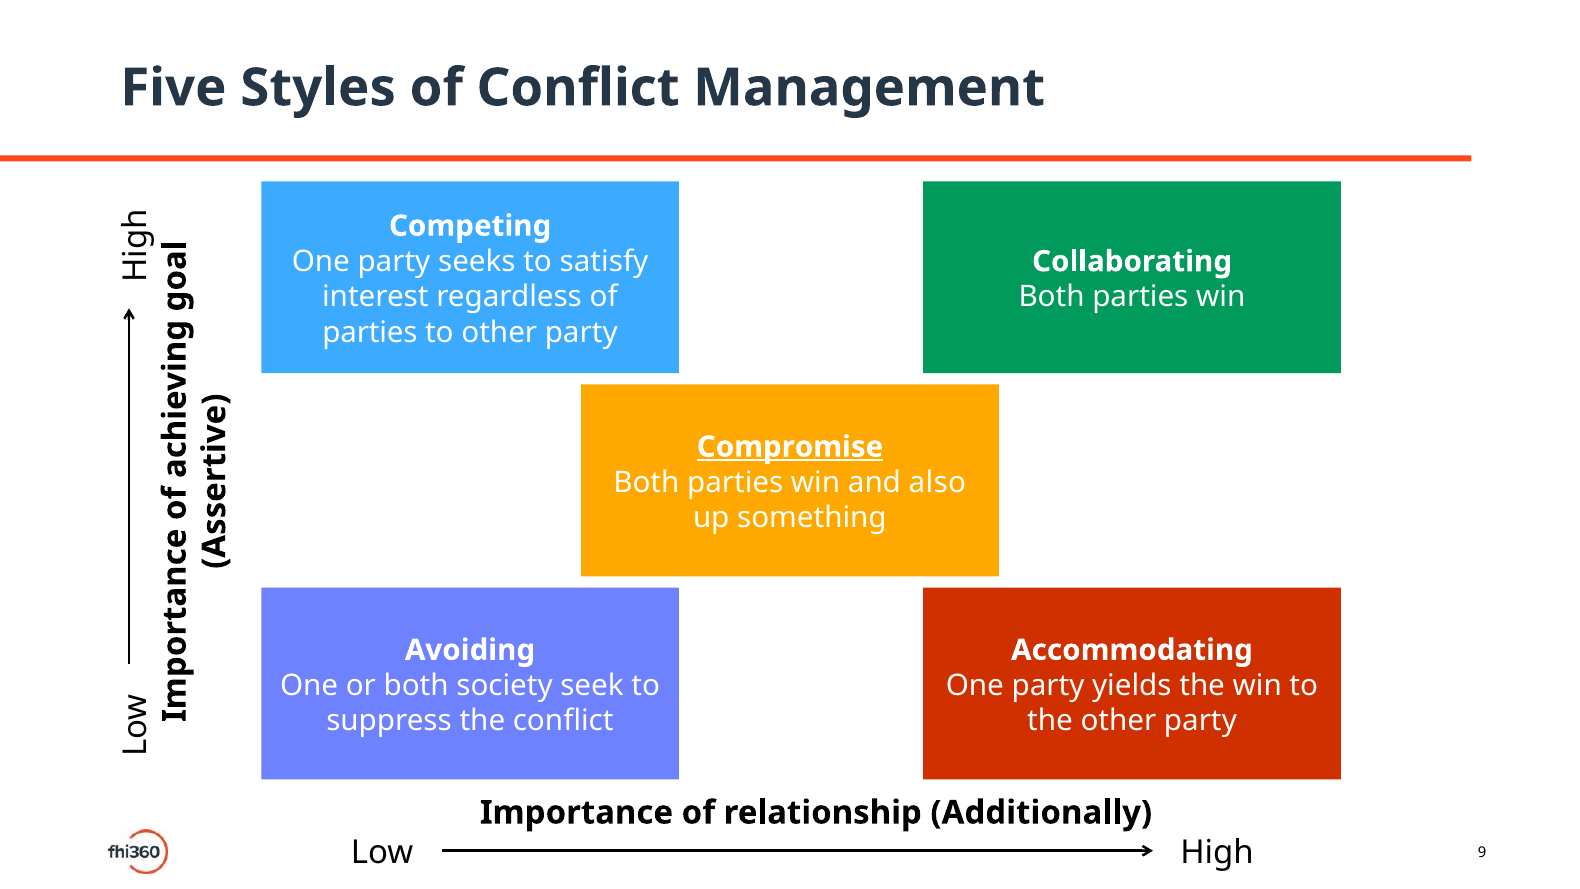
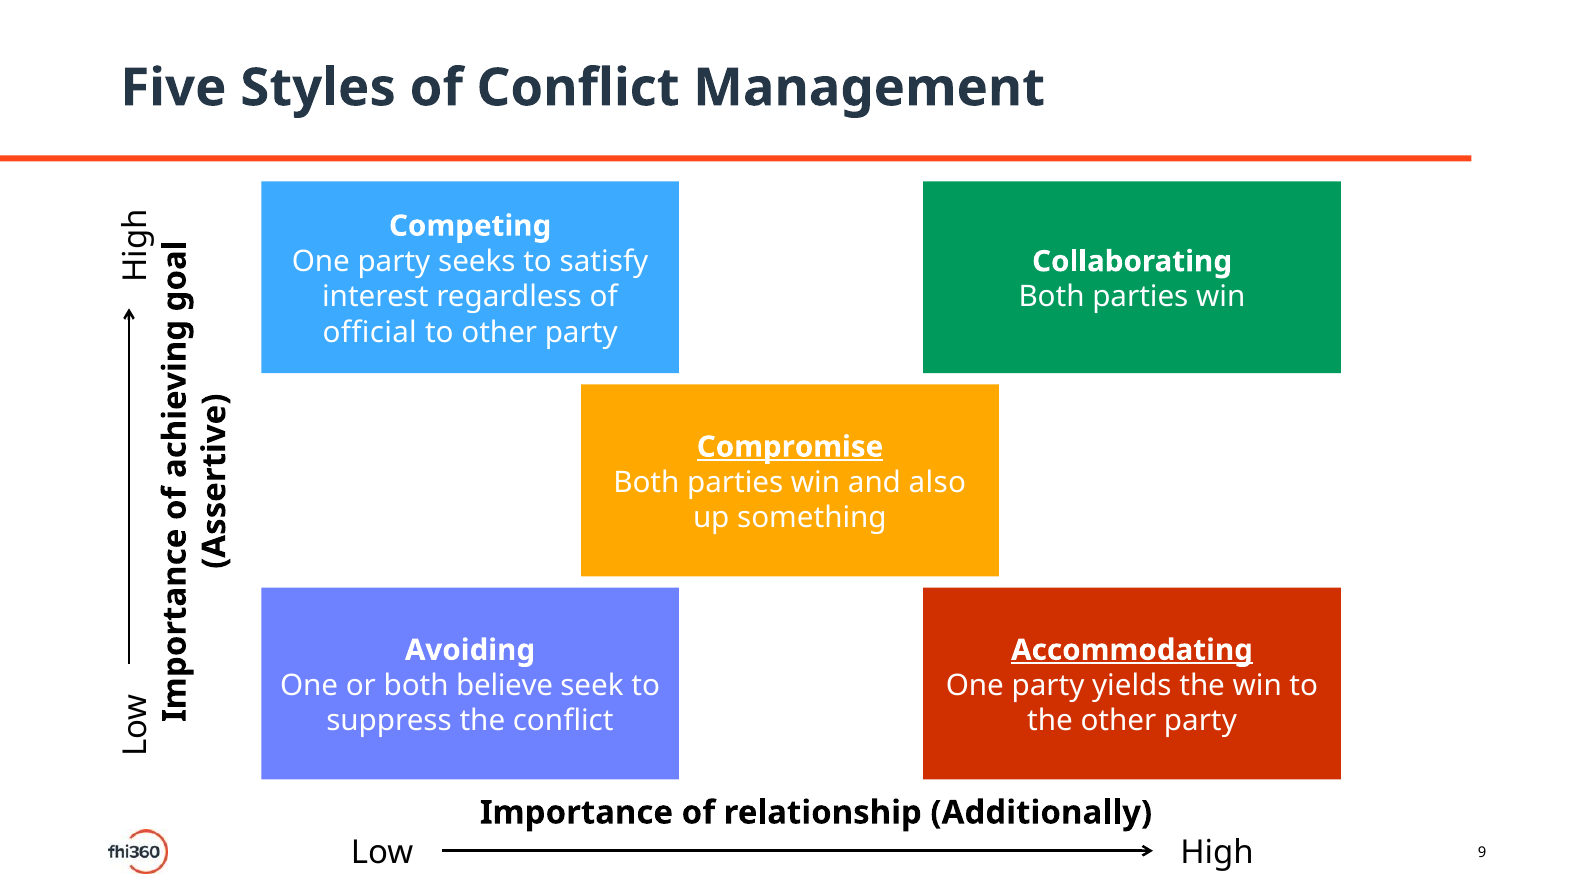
parties: parties -> official (370, 333)
Accommodating underline: none -> present (1132, 650)
society: society -> believe (505, 685)
